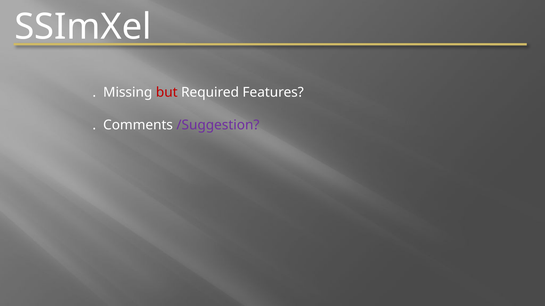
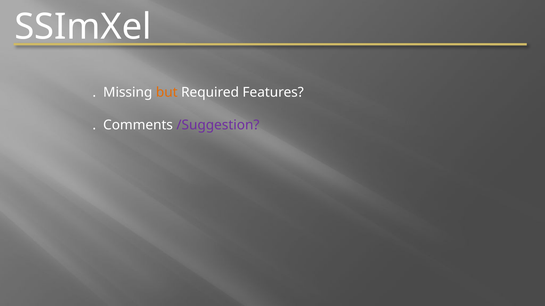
but colour: red -> orange (167, 92)
